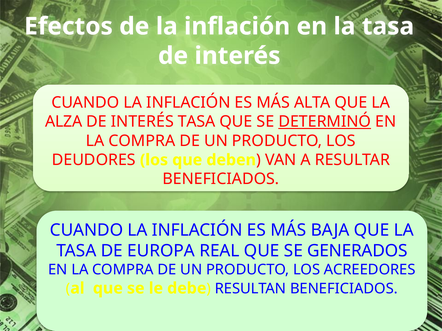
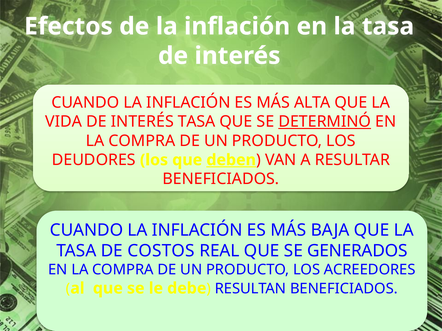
ALZA: ALZA -> VIDA (64, 122)
deben underline: none -> present (231, 160)
EUROPA: EUROPA -> COSTOS (161, 251)
